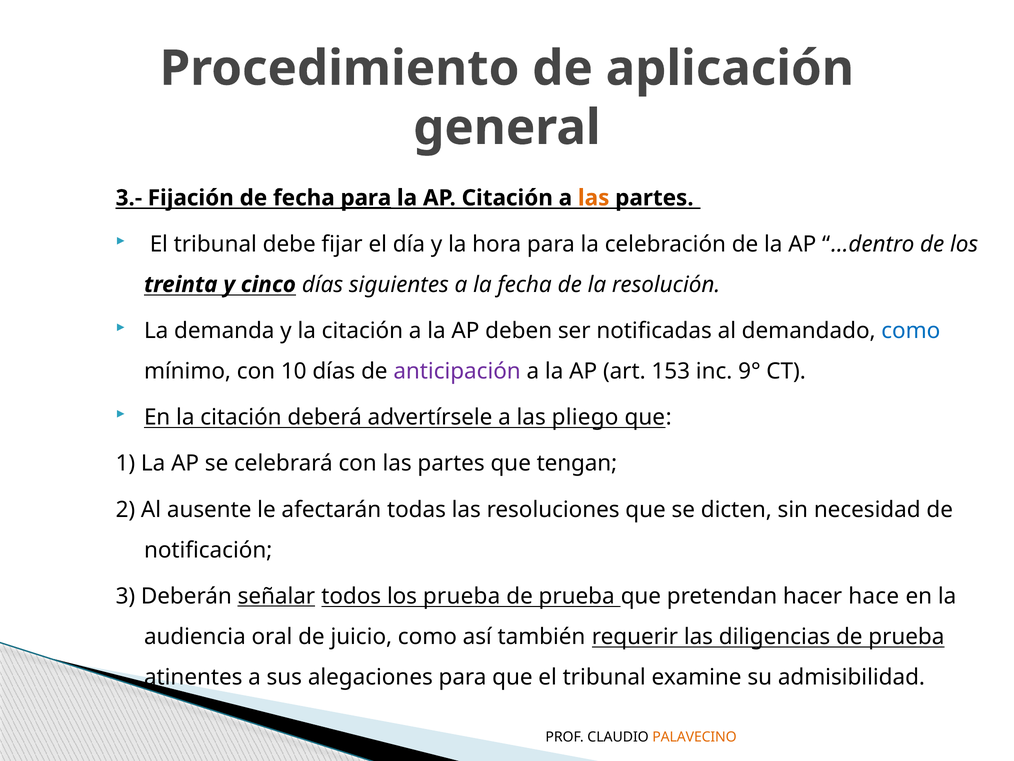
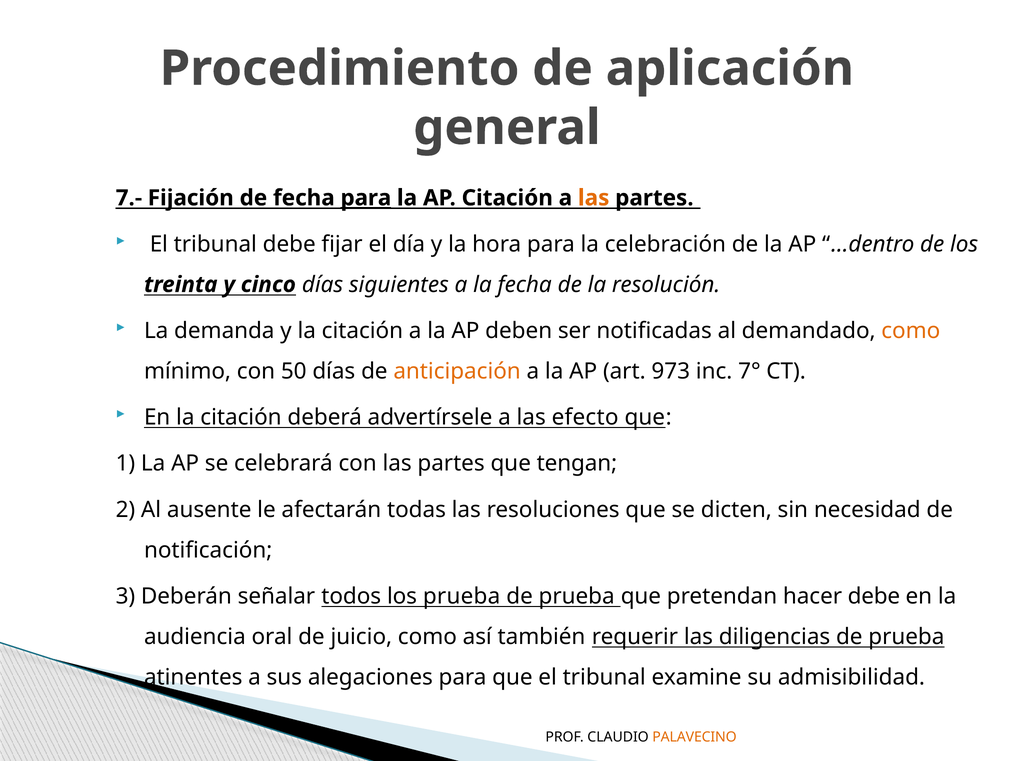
3.-: 3.- -> 7.- (129, 198)
como colour: blue -> orange (911, 331)
10: 10 -> 50 (294, 371)
anticipación colour: purple -> orange (457, 371)
153: 153 -> 973 (671, 371)
9°: 9° -> 7° (749, 371)
pliego: pliego -> efecto (585, 417)
señalar underline: present -> none (276, 596)
hacer hace: hace -> debe (874, 596)
